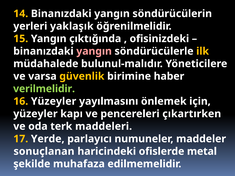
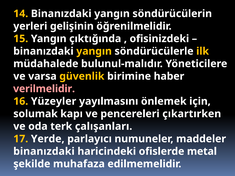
yaklaşık: yaklaşık -> gelişinin (72, 26)
yangın colour: pink -> yellow (94, 51)
verilmelidir colour: light green -> pink (44, 89)
yüzeyler: yüzeyler -> solumak (36, 114)
maddeleri: maddeleri -> çalışanları (104, 126)
sonuçlanan: sonuçlanan -> binanızdaki (44, 152)
